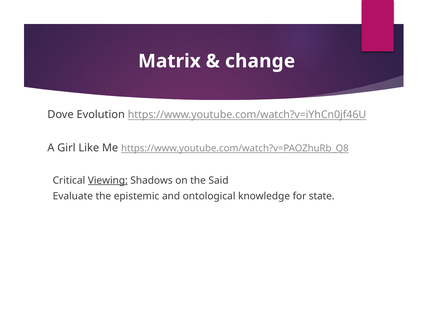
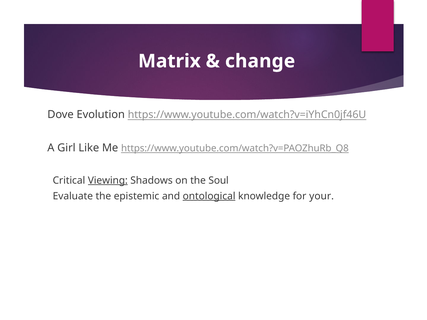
Said: Said -> Soul (219, 181)
ontological underline: none -> present (209, 196)
state: state -> your (322, 196)
